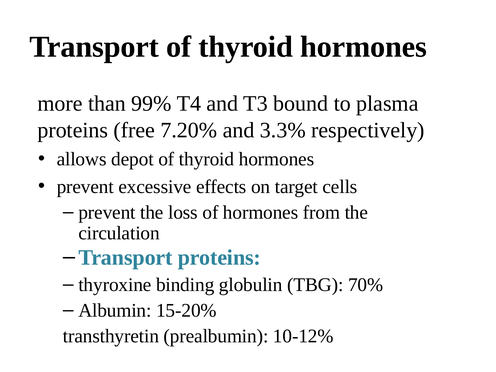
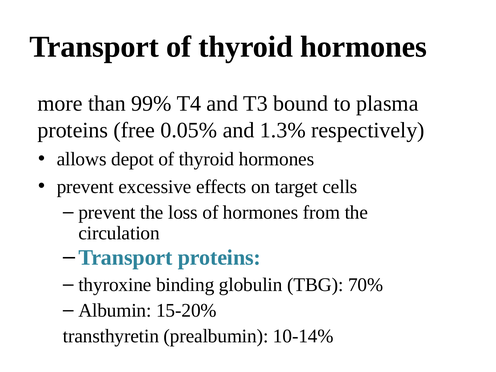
7.20%: 7.20% -> 0.05% (189, 130)
3.3%: 3.3% -> 1.3% (283, 130)
10-12%: 10-12% -> 10-14% (303, 336)
